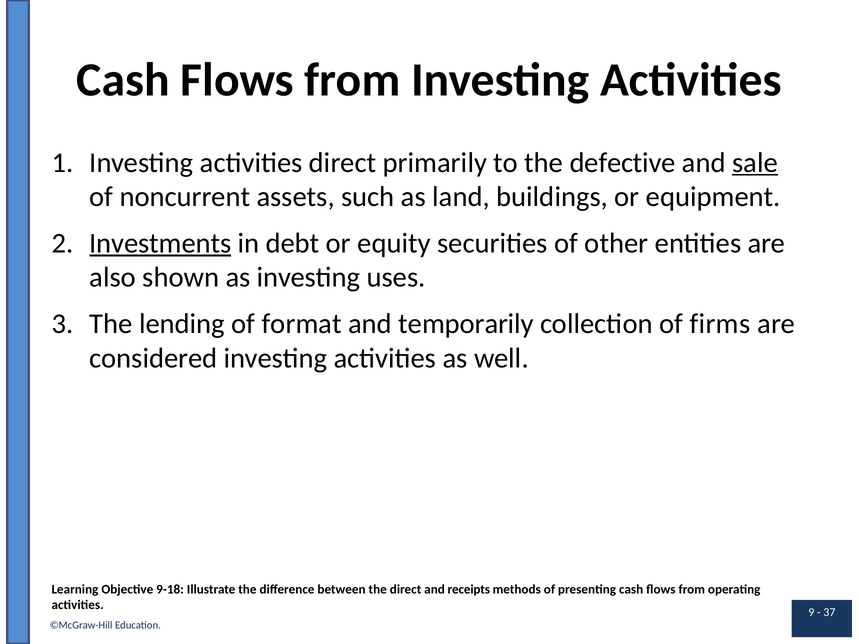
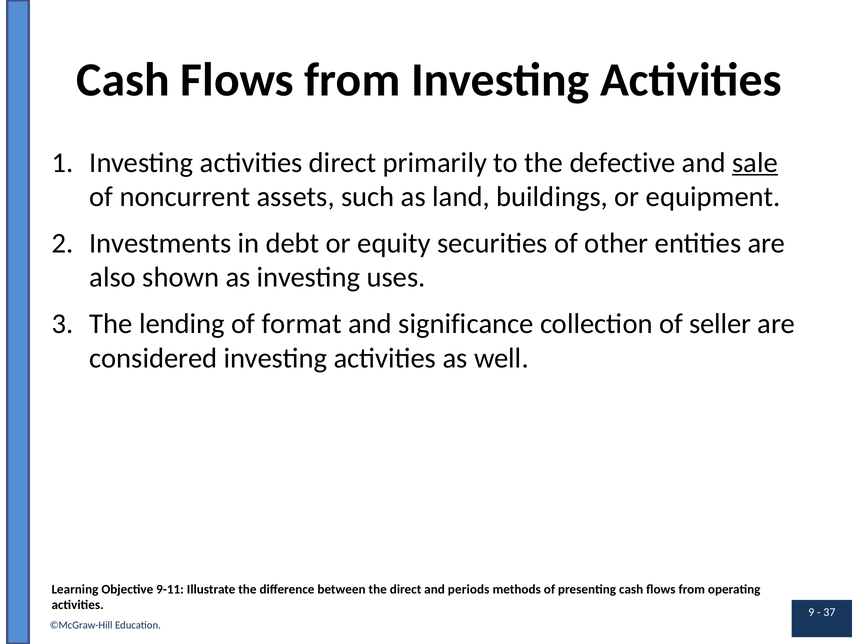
Investments underline: present -> none (160, 243)
temporarily: temporarily -> significance (466, 324)
firms: firms -> seller (720, 324)
9-18: 9-18 -> 9-11 (170, 590)
receipts: receipts -> periods (469, 590)
